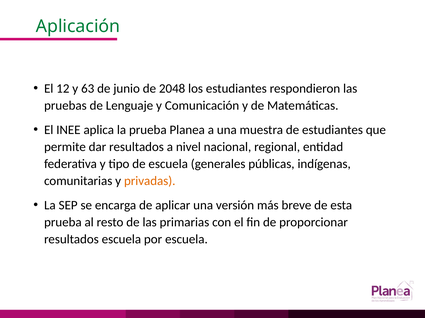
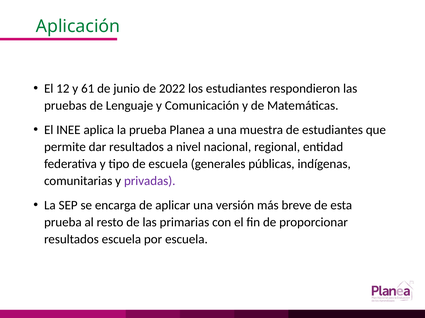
63: 63 -> 61 (88, 89)
2048: 2048 -> 2022 (172, 89)
privadas colour: orange -> purple (150, 181)
